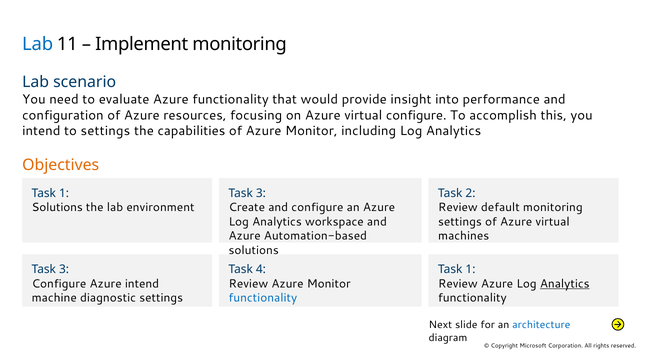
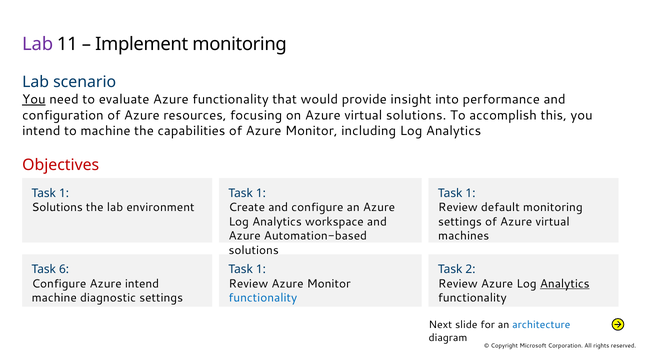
Lab colour: blue -> purple (38, 44)
You underline: none -> present (34, 100)
virtual configure: configure -> solutions (416, 115)
to settings: settings -> machine (106, 131)
Objectives colour: orange -> red (61, 165)
3: 3 -> 1 (261, 193)
2: 2 -> 1 (470, 193)
3: 3 -> 6 (64, 270)
4: 4 -> 1 (261, 270)
1: 1 -> 2 (470, 270)
